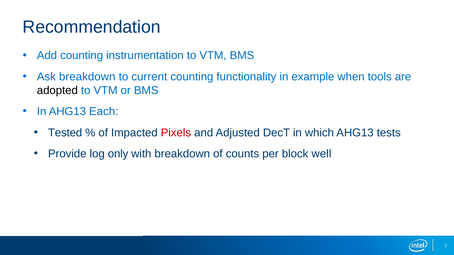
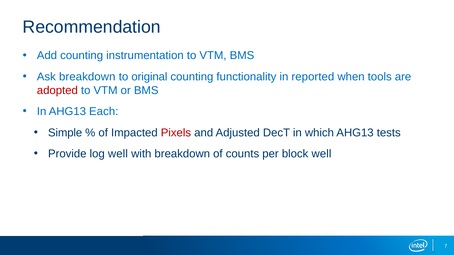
current: current -> original (149, 77)
example: example -> reported (313, 77)
adopted colour: black -> red (57, 90)
Tested: Tested -> Simple (65, 133)
log only: only -> well (118, 154)
